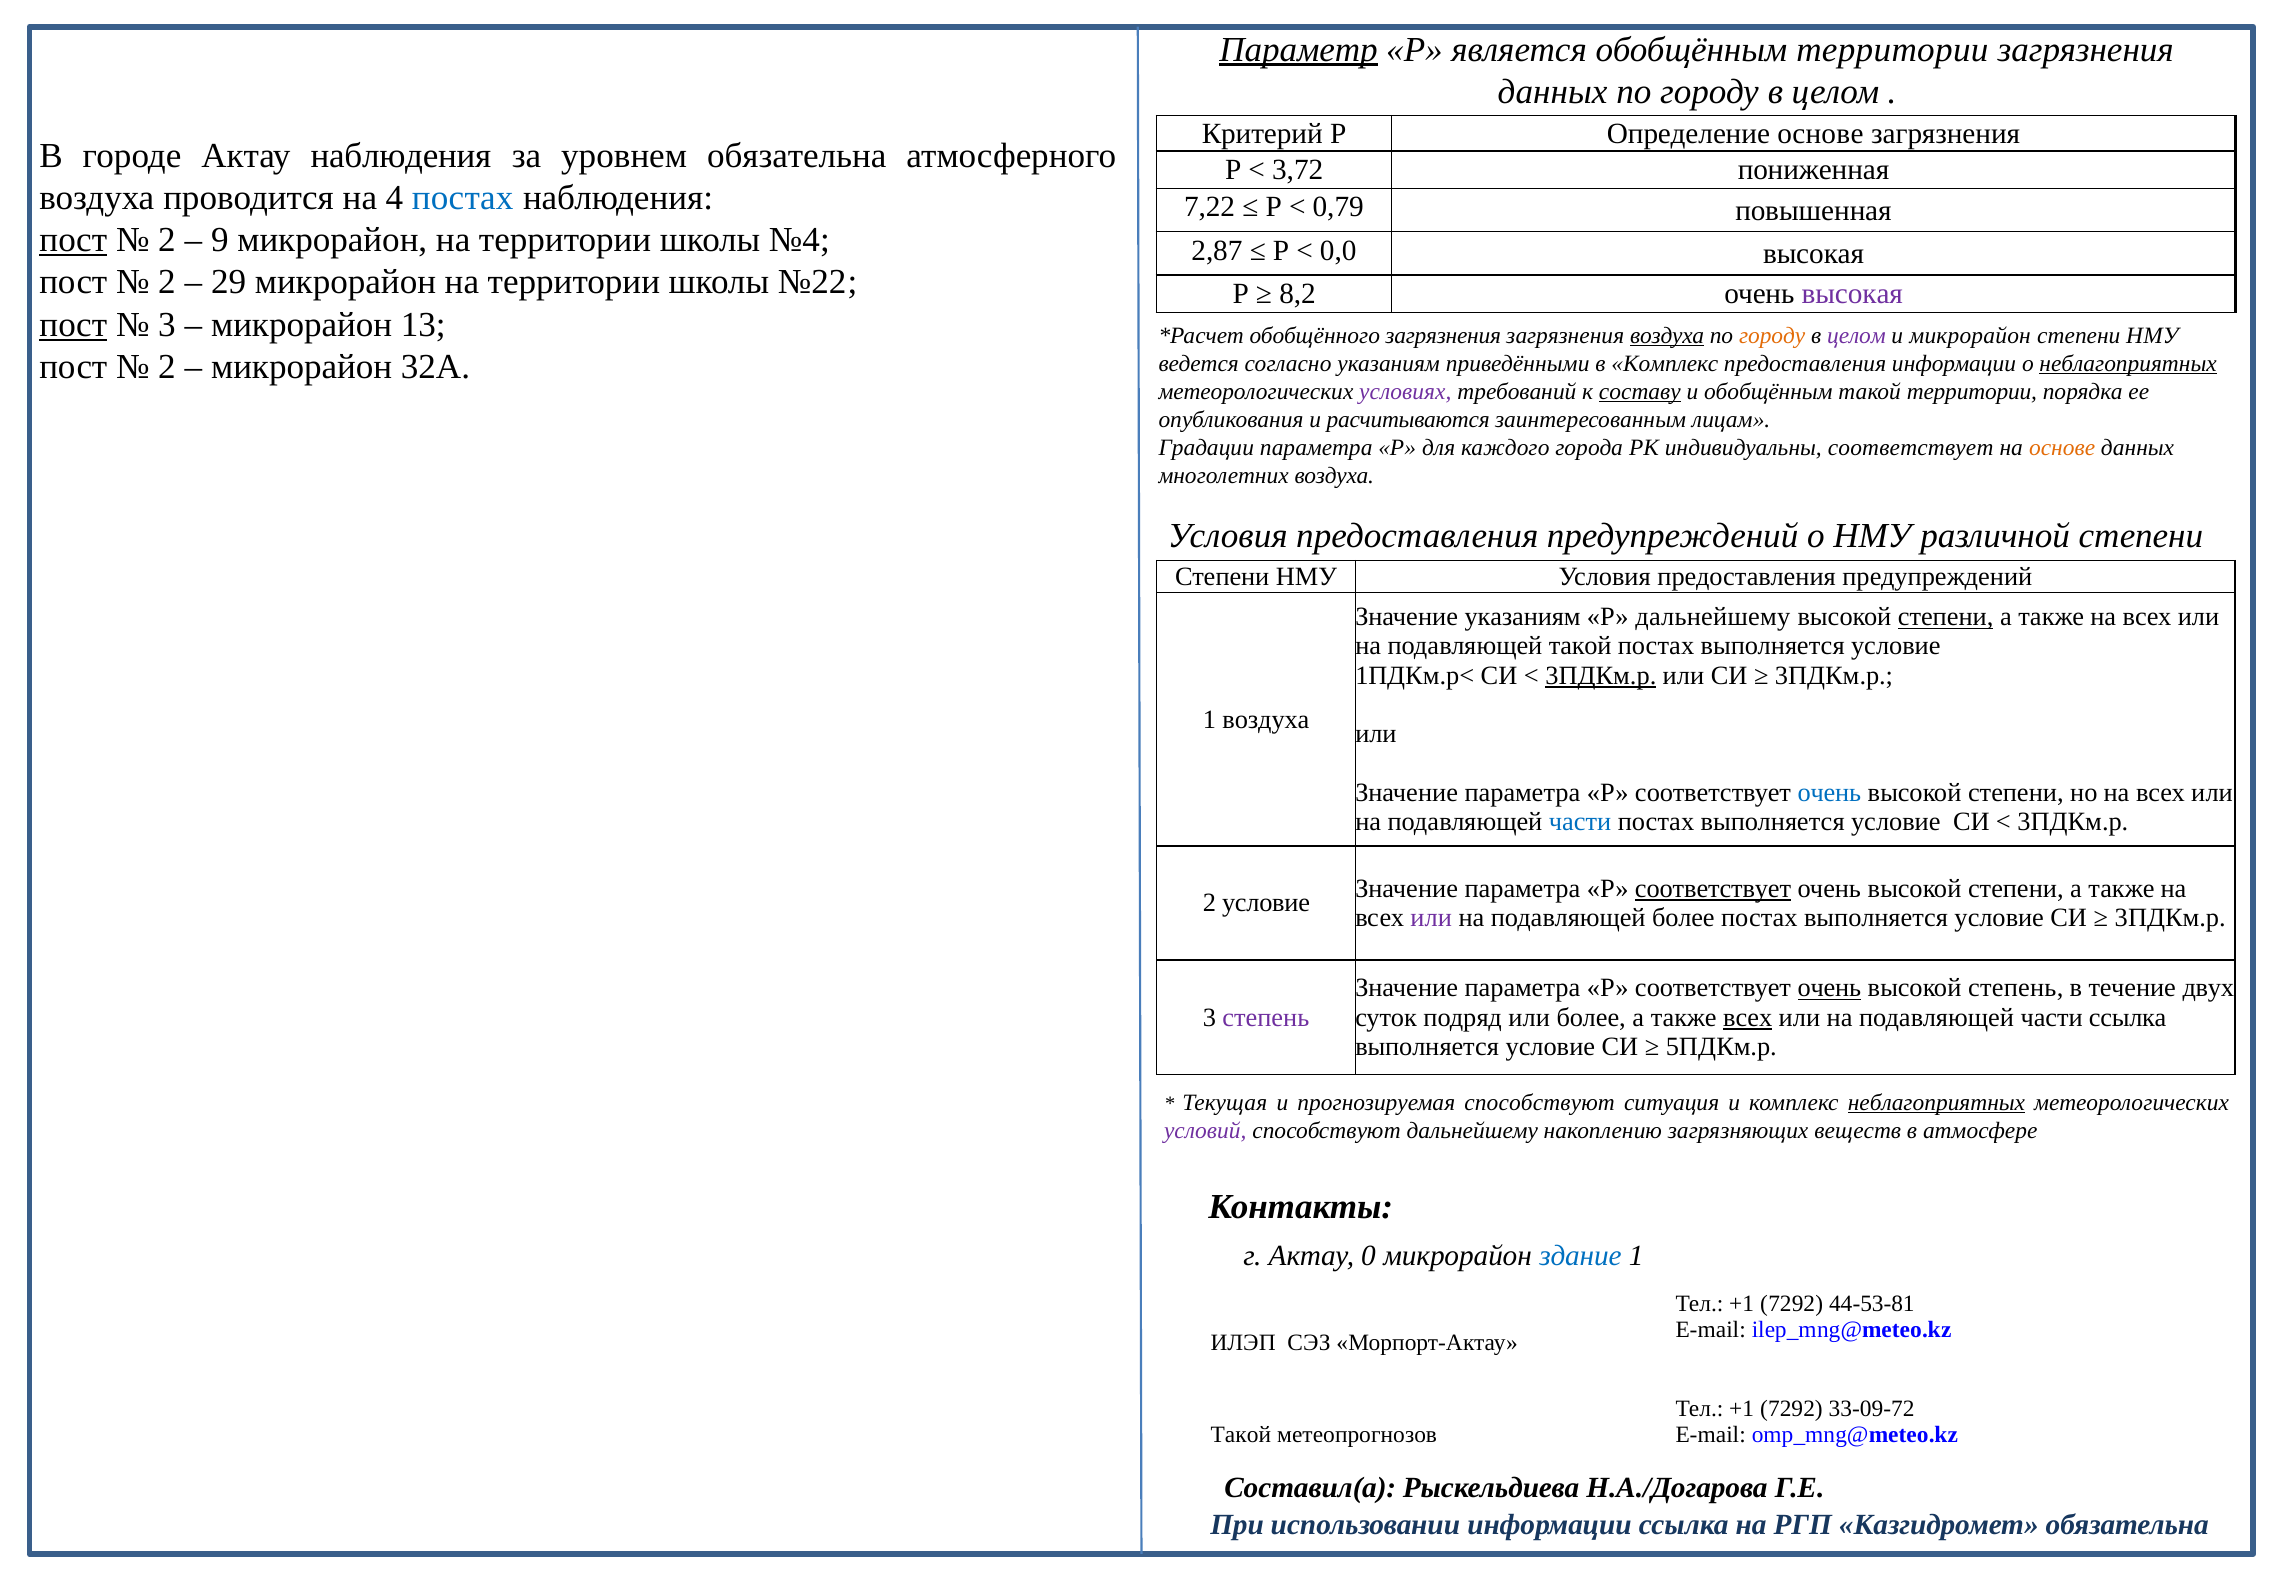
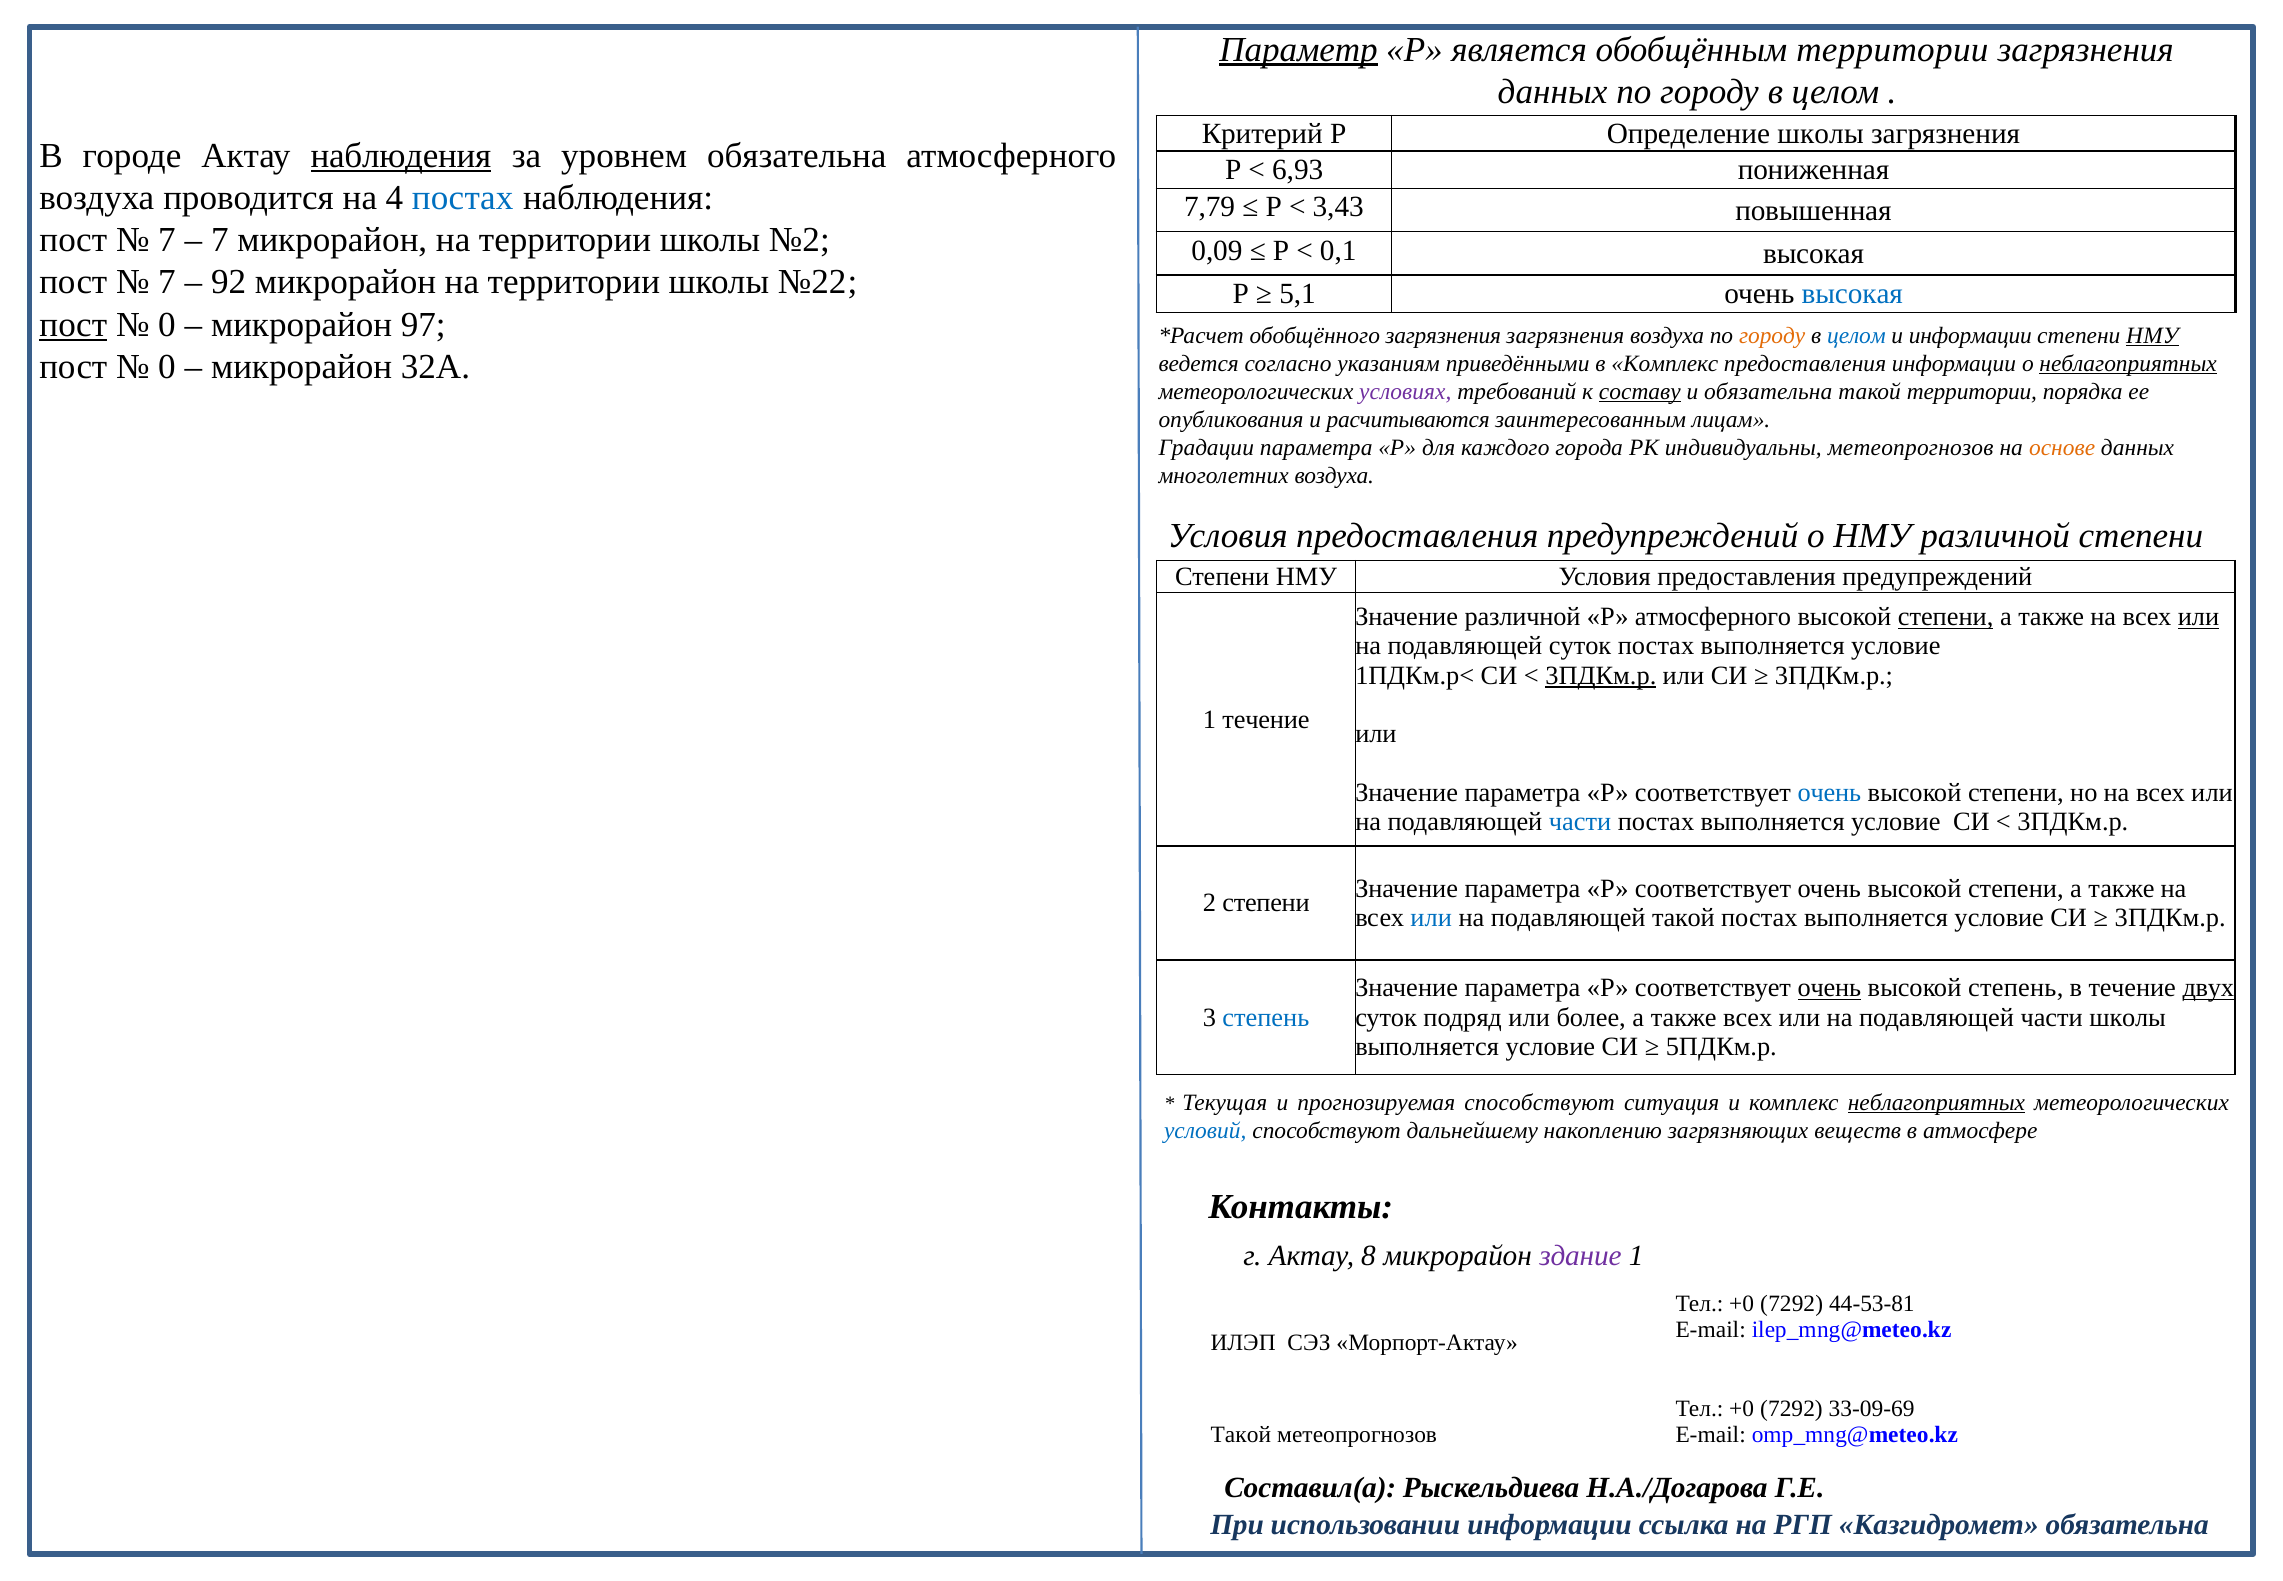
Определение основе: основе -> школы (1820, 133)
наблюдения underline: none -> present (401, 156)
3,72: 3,72 -> 6,93 (1298, 169)
7,22: 7,22 -> 7,79 (1210, 207)
0,79: 0,79 -> 3,43 (1338, 207)
пост underline: present -> none (73, 240)
2: 2 -> 7 (167, 240)
9: 9 -> 7 (220, 240)
№4: №4 -> №2 (799, 240)
2,87: 2,87 -> 0,09 (1217, 250)
0,0: 0,0 -> 0,1 (1338, 250)
2: 2 -> 7 (167, 282)
29: 29 -> 92 (229, 282)
8,2: 8,2 -> 5,1 (1298, 293)
высокая colour: purple -> blue (1852, 294)
3: 3 -> 0 (167, 324)
13: 13 -> 97 (423, 324)
воздуха underline: present -> none (1667, 335)
целом colour: purple -> blue (1856, 335)
и микрорайон: микрорайон -> информации (1970, 335)
НМУ underline: none -> present (2152, 335)
2: 2 -> 0 (167, 367)
и обобщённым: обобщённым -> обязательна (1768, 391)
индивидуальны соответствует: соответствует -> метеопрогнозов (1911, 448)
Значение указаниям: указаниям -> различной (1523, 617)
Р дальнейшему: дальнейшему -> атмосферного (1713, 617)
или underline: none -> present (2199, 617)
подавляющей такой: такой -> суток (1580, 646)
1 воздуха: воздуха -> течение (1266, 719)
соответствует underline: present -> none (1713, 888)
2 условие: условие -> степени (1266, 903)
или colour: purple -> blue (1431, 918)
подавляющей более: более -> такой (1683, 918)
двух underline: none -> present (2208, 988)
степень colour: purple -> blue (1266, 1017)
всех underline: present -> none (1748, 1017)
части ссылка: ссылка -> школы (2128, 1017)
условий colour: purple -> blue (1205, 1130)
0: 0 -> 8 (1369, 1256)
здание colour: blue -> purple (1580, 1256)
+1: +1 -> +0 (1742, 1303)
+1: +1 -> +0 (1742, 1409)
33-09-72: 33-09-72 -> 33-09-69 (1872, 1409)
